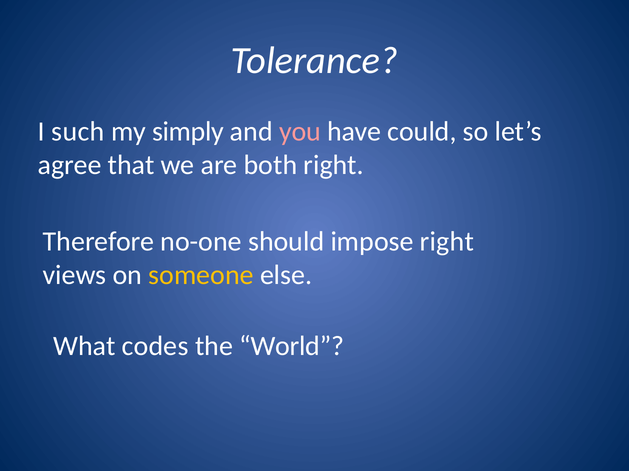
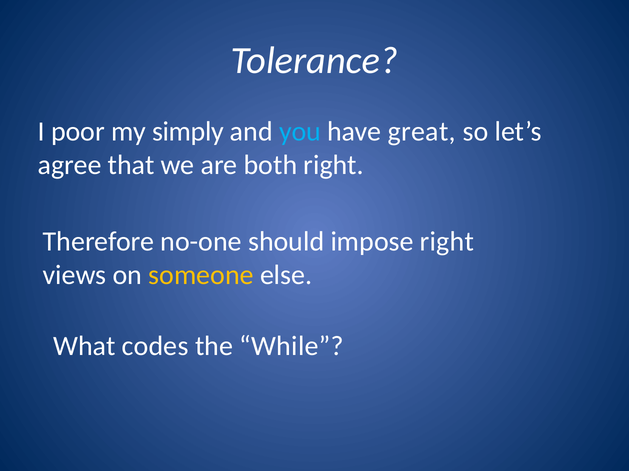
such: such -> poor (78, 132)
you colour: pink -> light blue (300, 132)
could: could -> great (422, 132)
World: World -> While (292, 347)
